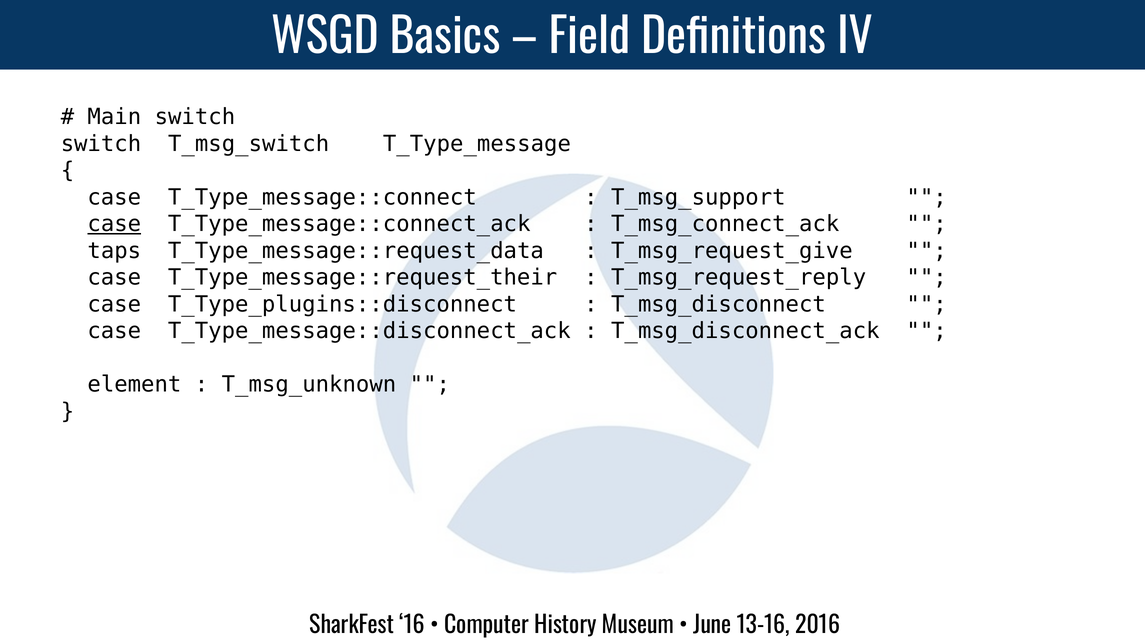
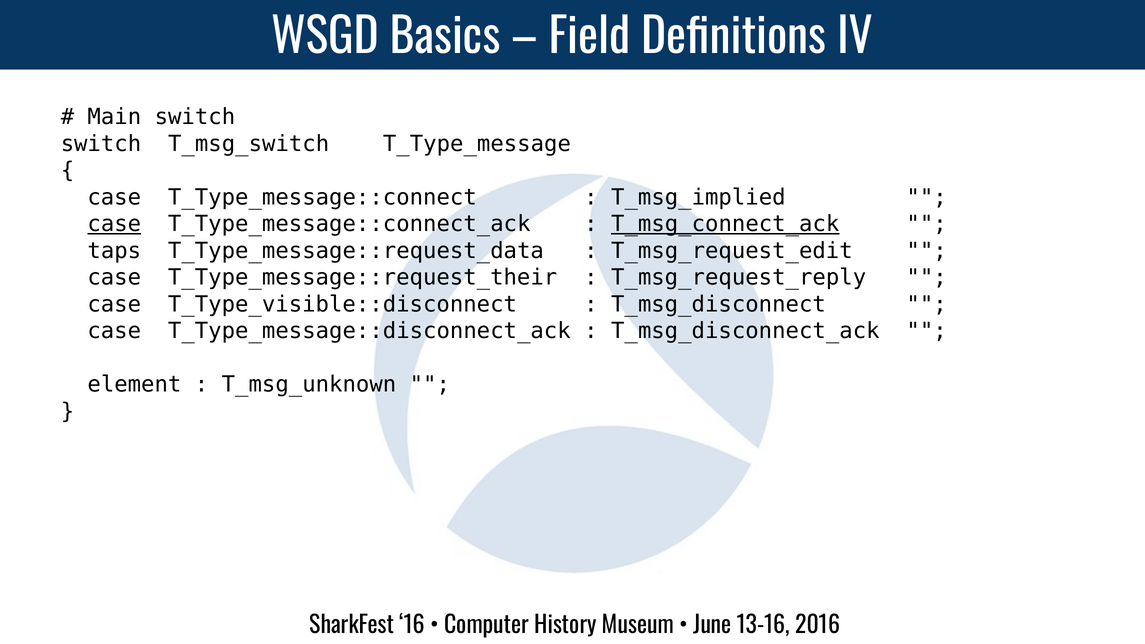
T_msg_support: T_msg_support -> T_msg_implied (698, 197)
T_msg_connect_ack underline: none -> present (725, 224)
T_msg_request_give: T_msg_request_give -> T_msg_request_edit (732, 251)
T_Type_plugins::disconnect: T_Type_plugins::disconnect -> T_Type_visible::disconnect (342, 304)
